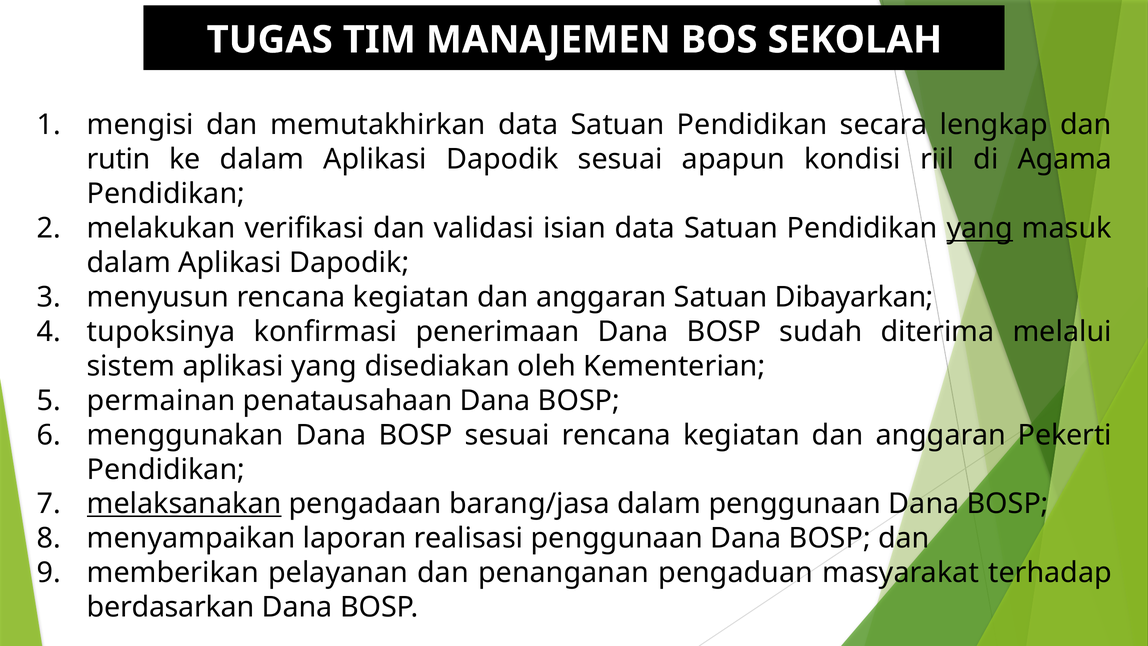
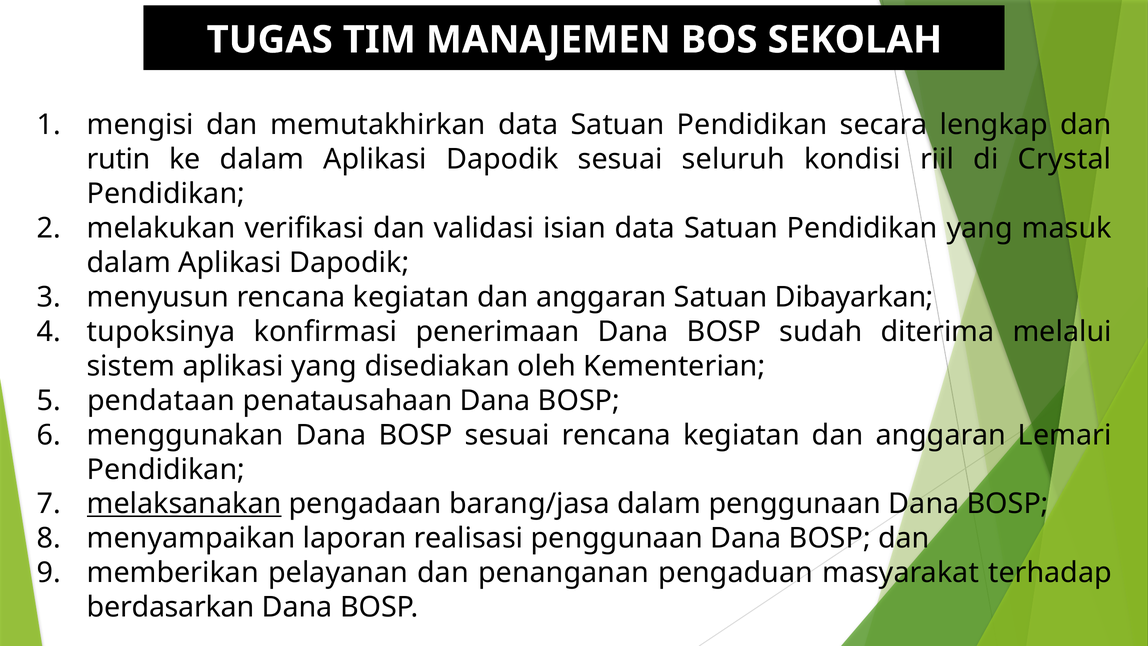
apapun: apapun -> seluruh (733, 159)
Agama: Agama -> Crystal (1065, 159)
yang underline: present -> none (980, 228)
permainan: permainan -> pendataan (161, 400)
Pekerti: Pekerti -> Lemari (1065, 435)
